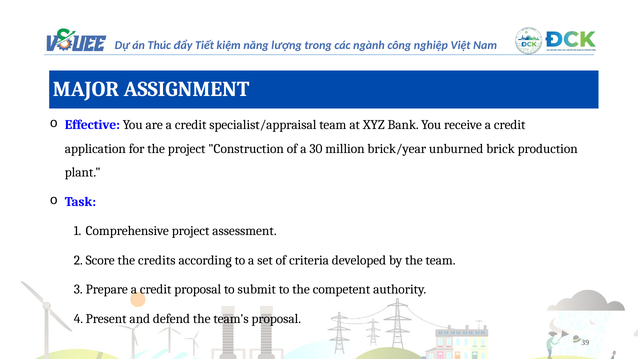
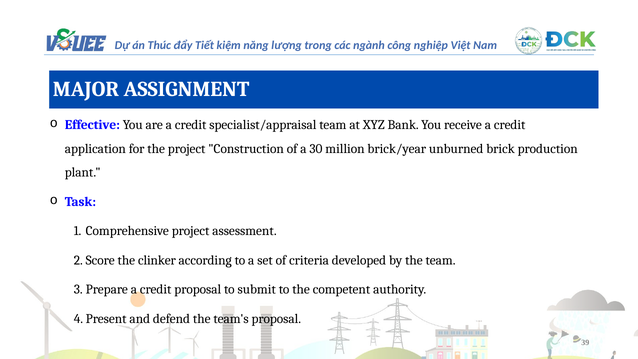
credits: credits -> clinker (157, 260)
